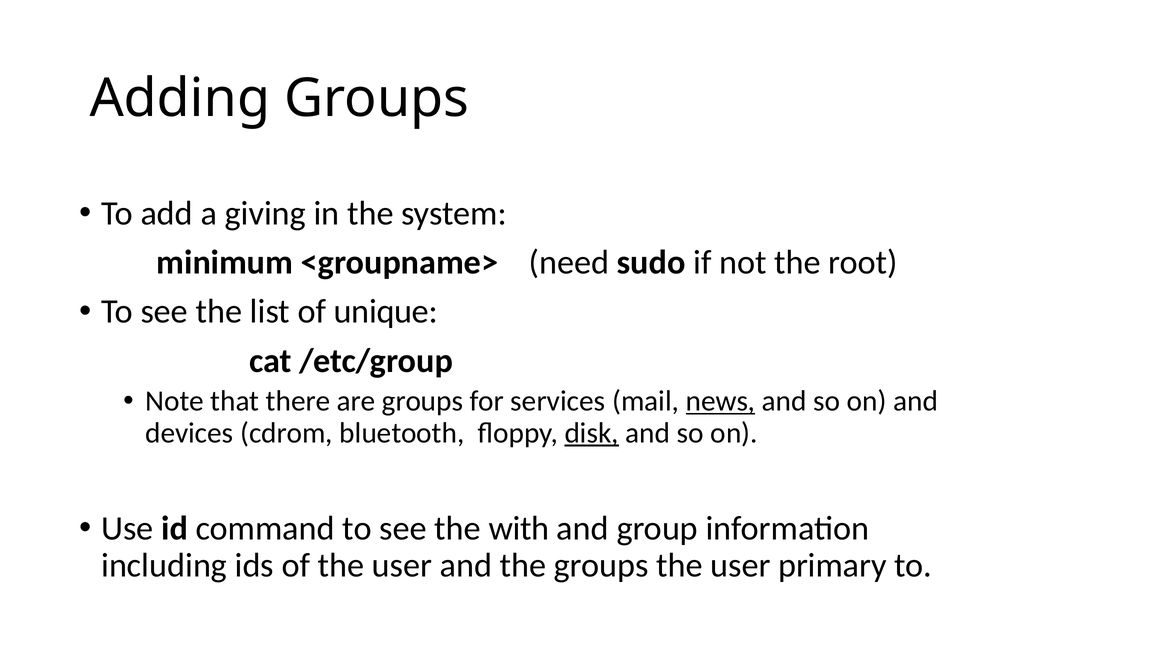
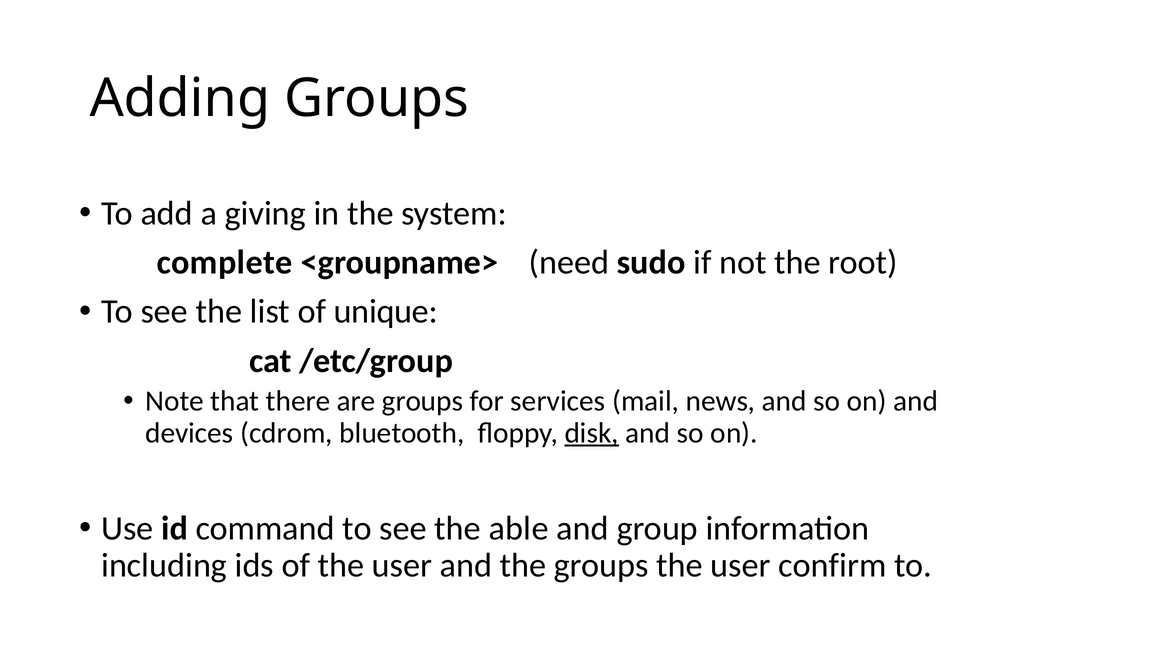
minimum: minimum -> complete (225, 263)
news underline: present -> none (721, 401)
with: with -> able (519, 529)
primary: primary -> confirm (832, 566)
